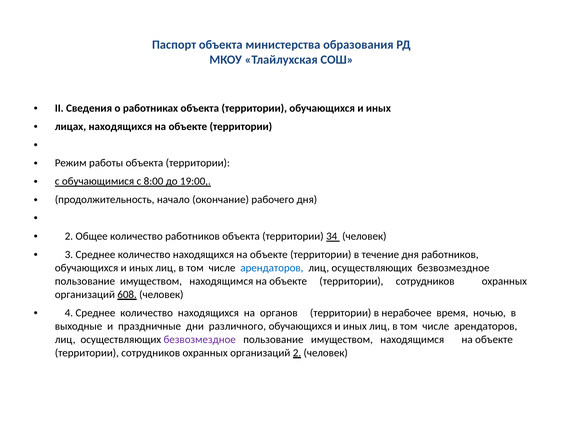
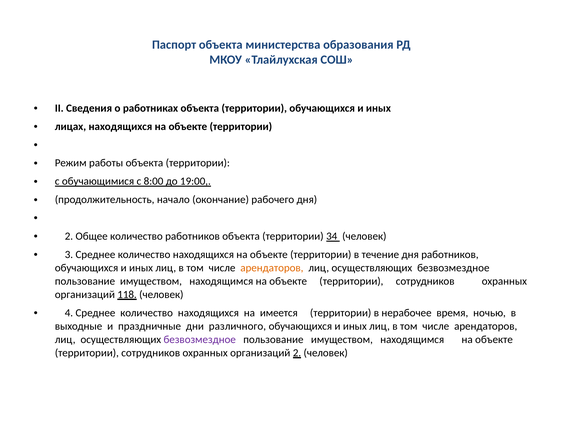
арендаторов colour: blue -> orange (272, 268)
608: 608 -> 118 (127, 295)
органов: органов -> имеется (279, 313)
